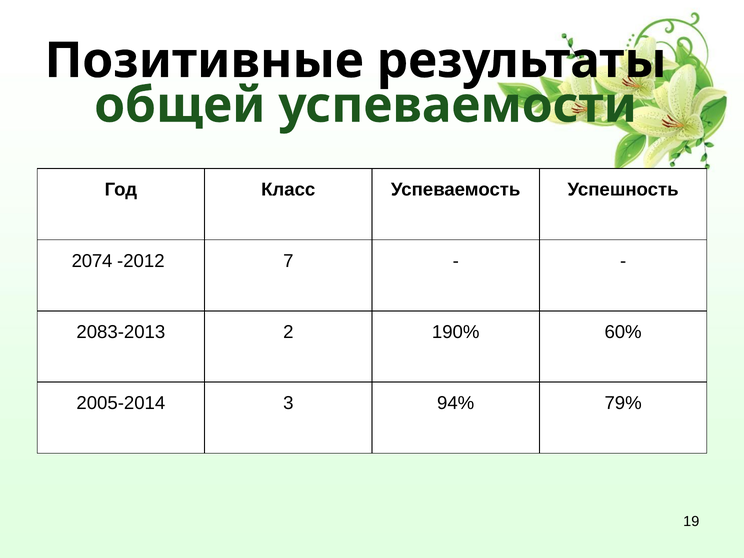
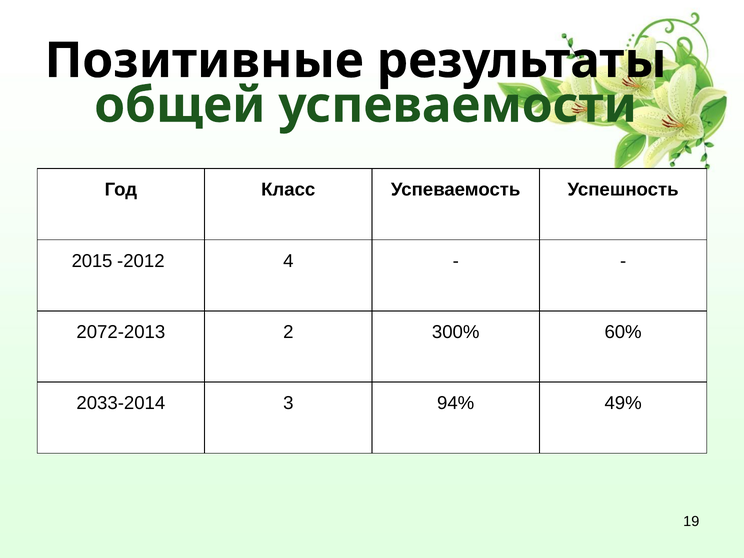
2074: 2074 -> 2015 (92, 261)
7: 7 -> 4 (288, 261)
2083-2013: 2083-2013 -> 2072-2013 (121, 332)
190%: 190% -> 300% (456, 332)
2005-2014: 2005-2014 -> 2033-2014 (121, 403)
79%: 79% -> 49% (623, 403)
